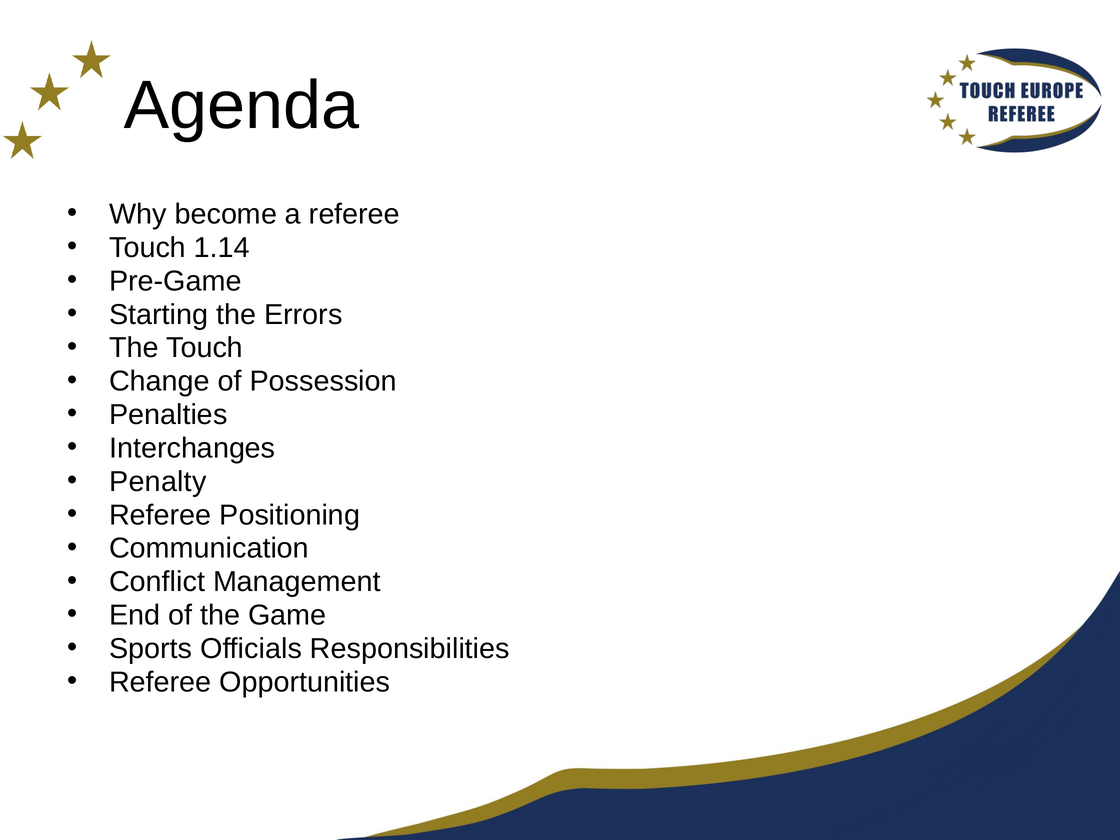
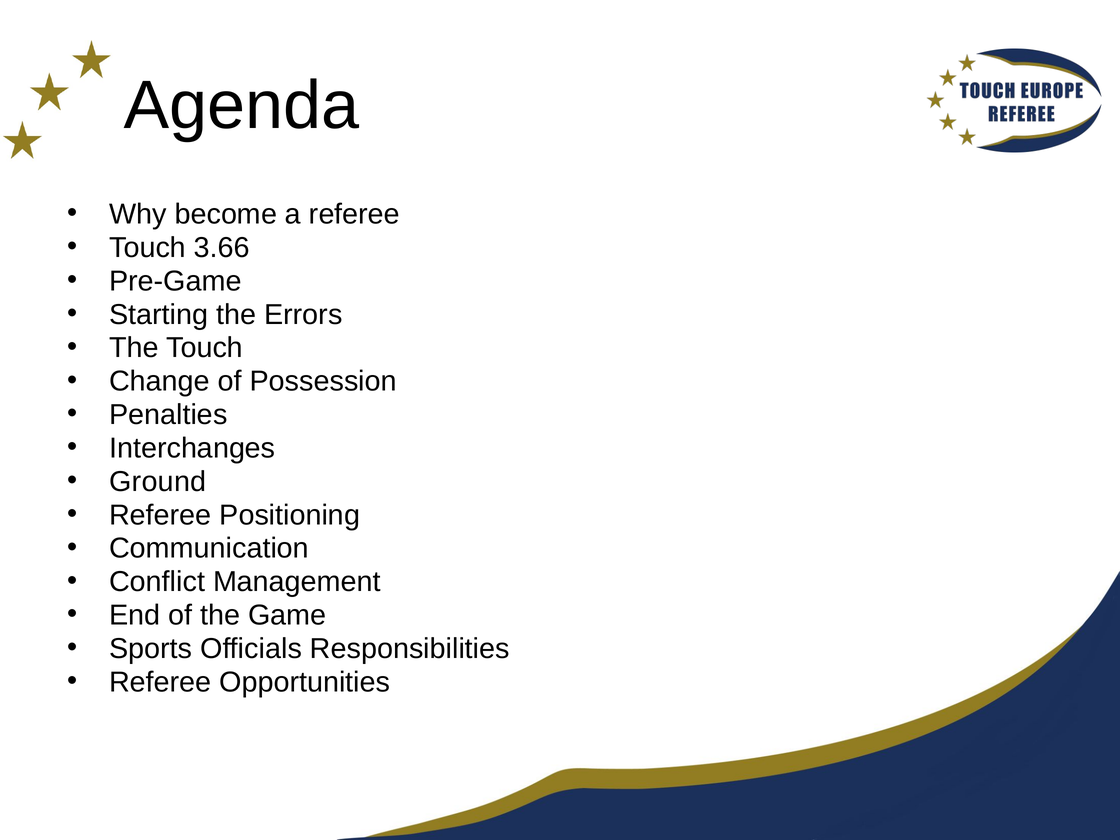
1.14: 1.14 -> 3.66 (222, 248)
Penalty: Penalty -> Ground (158, 482)
